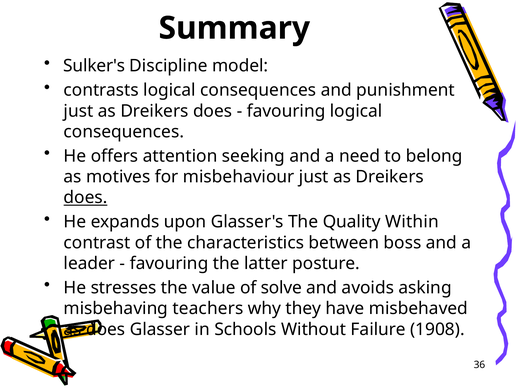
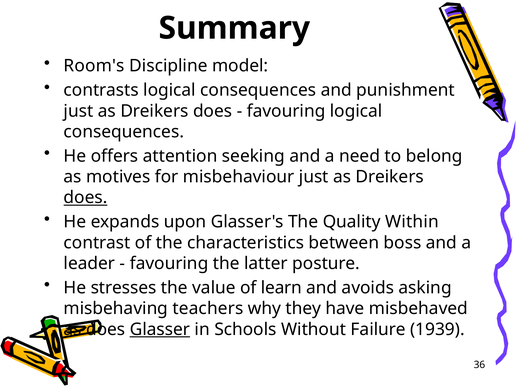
Sulker's: Sulker's -> Room's (94, 66)
solve: solve -> learn (281, 288)
Glasser underline: none -> present (160, 329)
1908: 1908 -> 1939 (437, 329)
